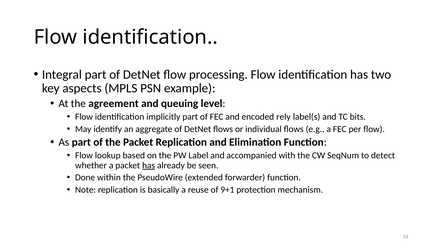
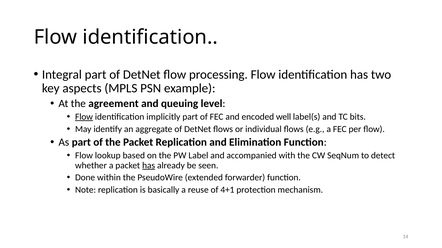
Flow underline: none -> present (84, 117)
rely: rely -> well (284, 117)
9+1: 9+1 -> 4+1 (227, 190)
